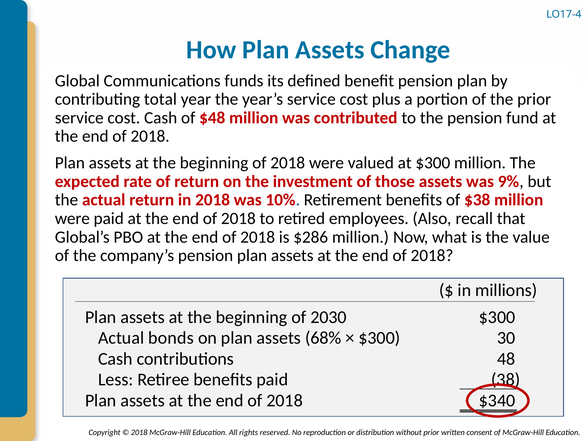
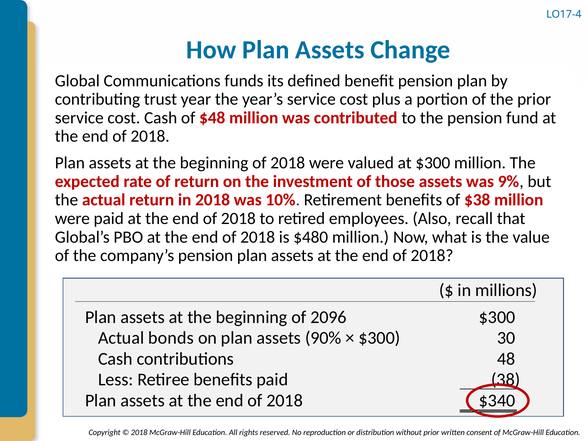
total: total -> trust (161, 99)
$286: $286 -> $480 (311, 237)
2030: 2030 -> 2096 (329, 317)
68%: 68% -> 90% (323, 338)
